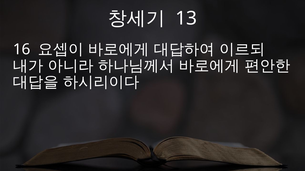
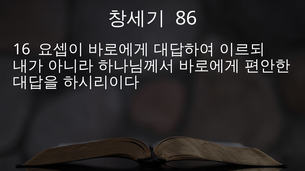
13: 13 -> 86 (186, 18)
